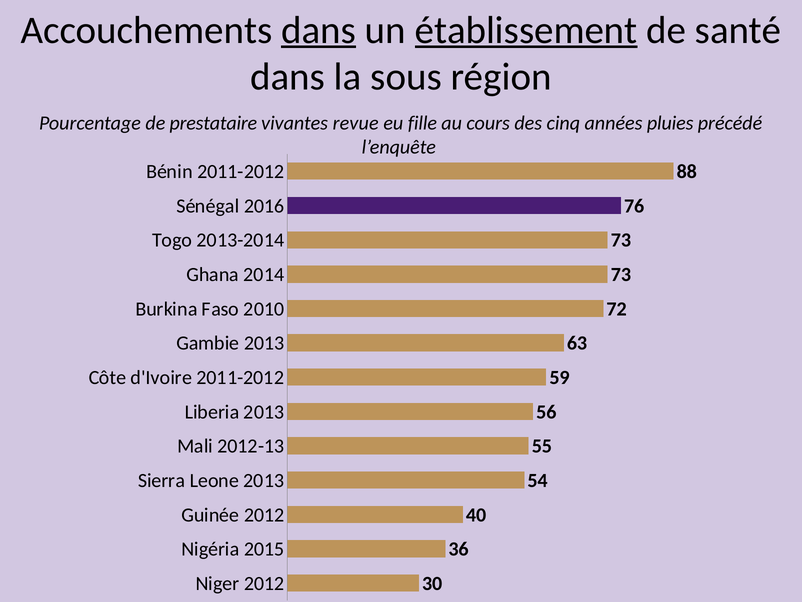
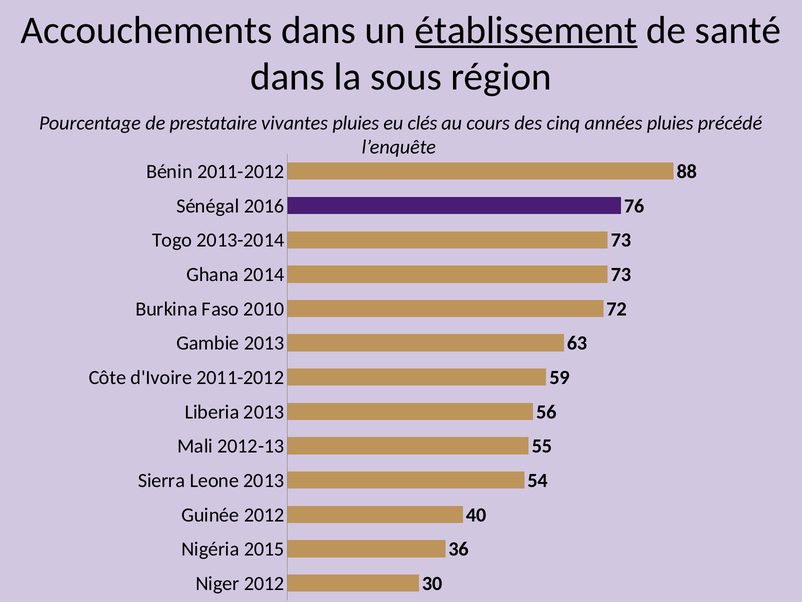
dans underline: present -> none (319, 30)
vivantes revue: revue -> pluies (356, 123)
fille: fille -> clés (422, 123)
